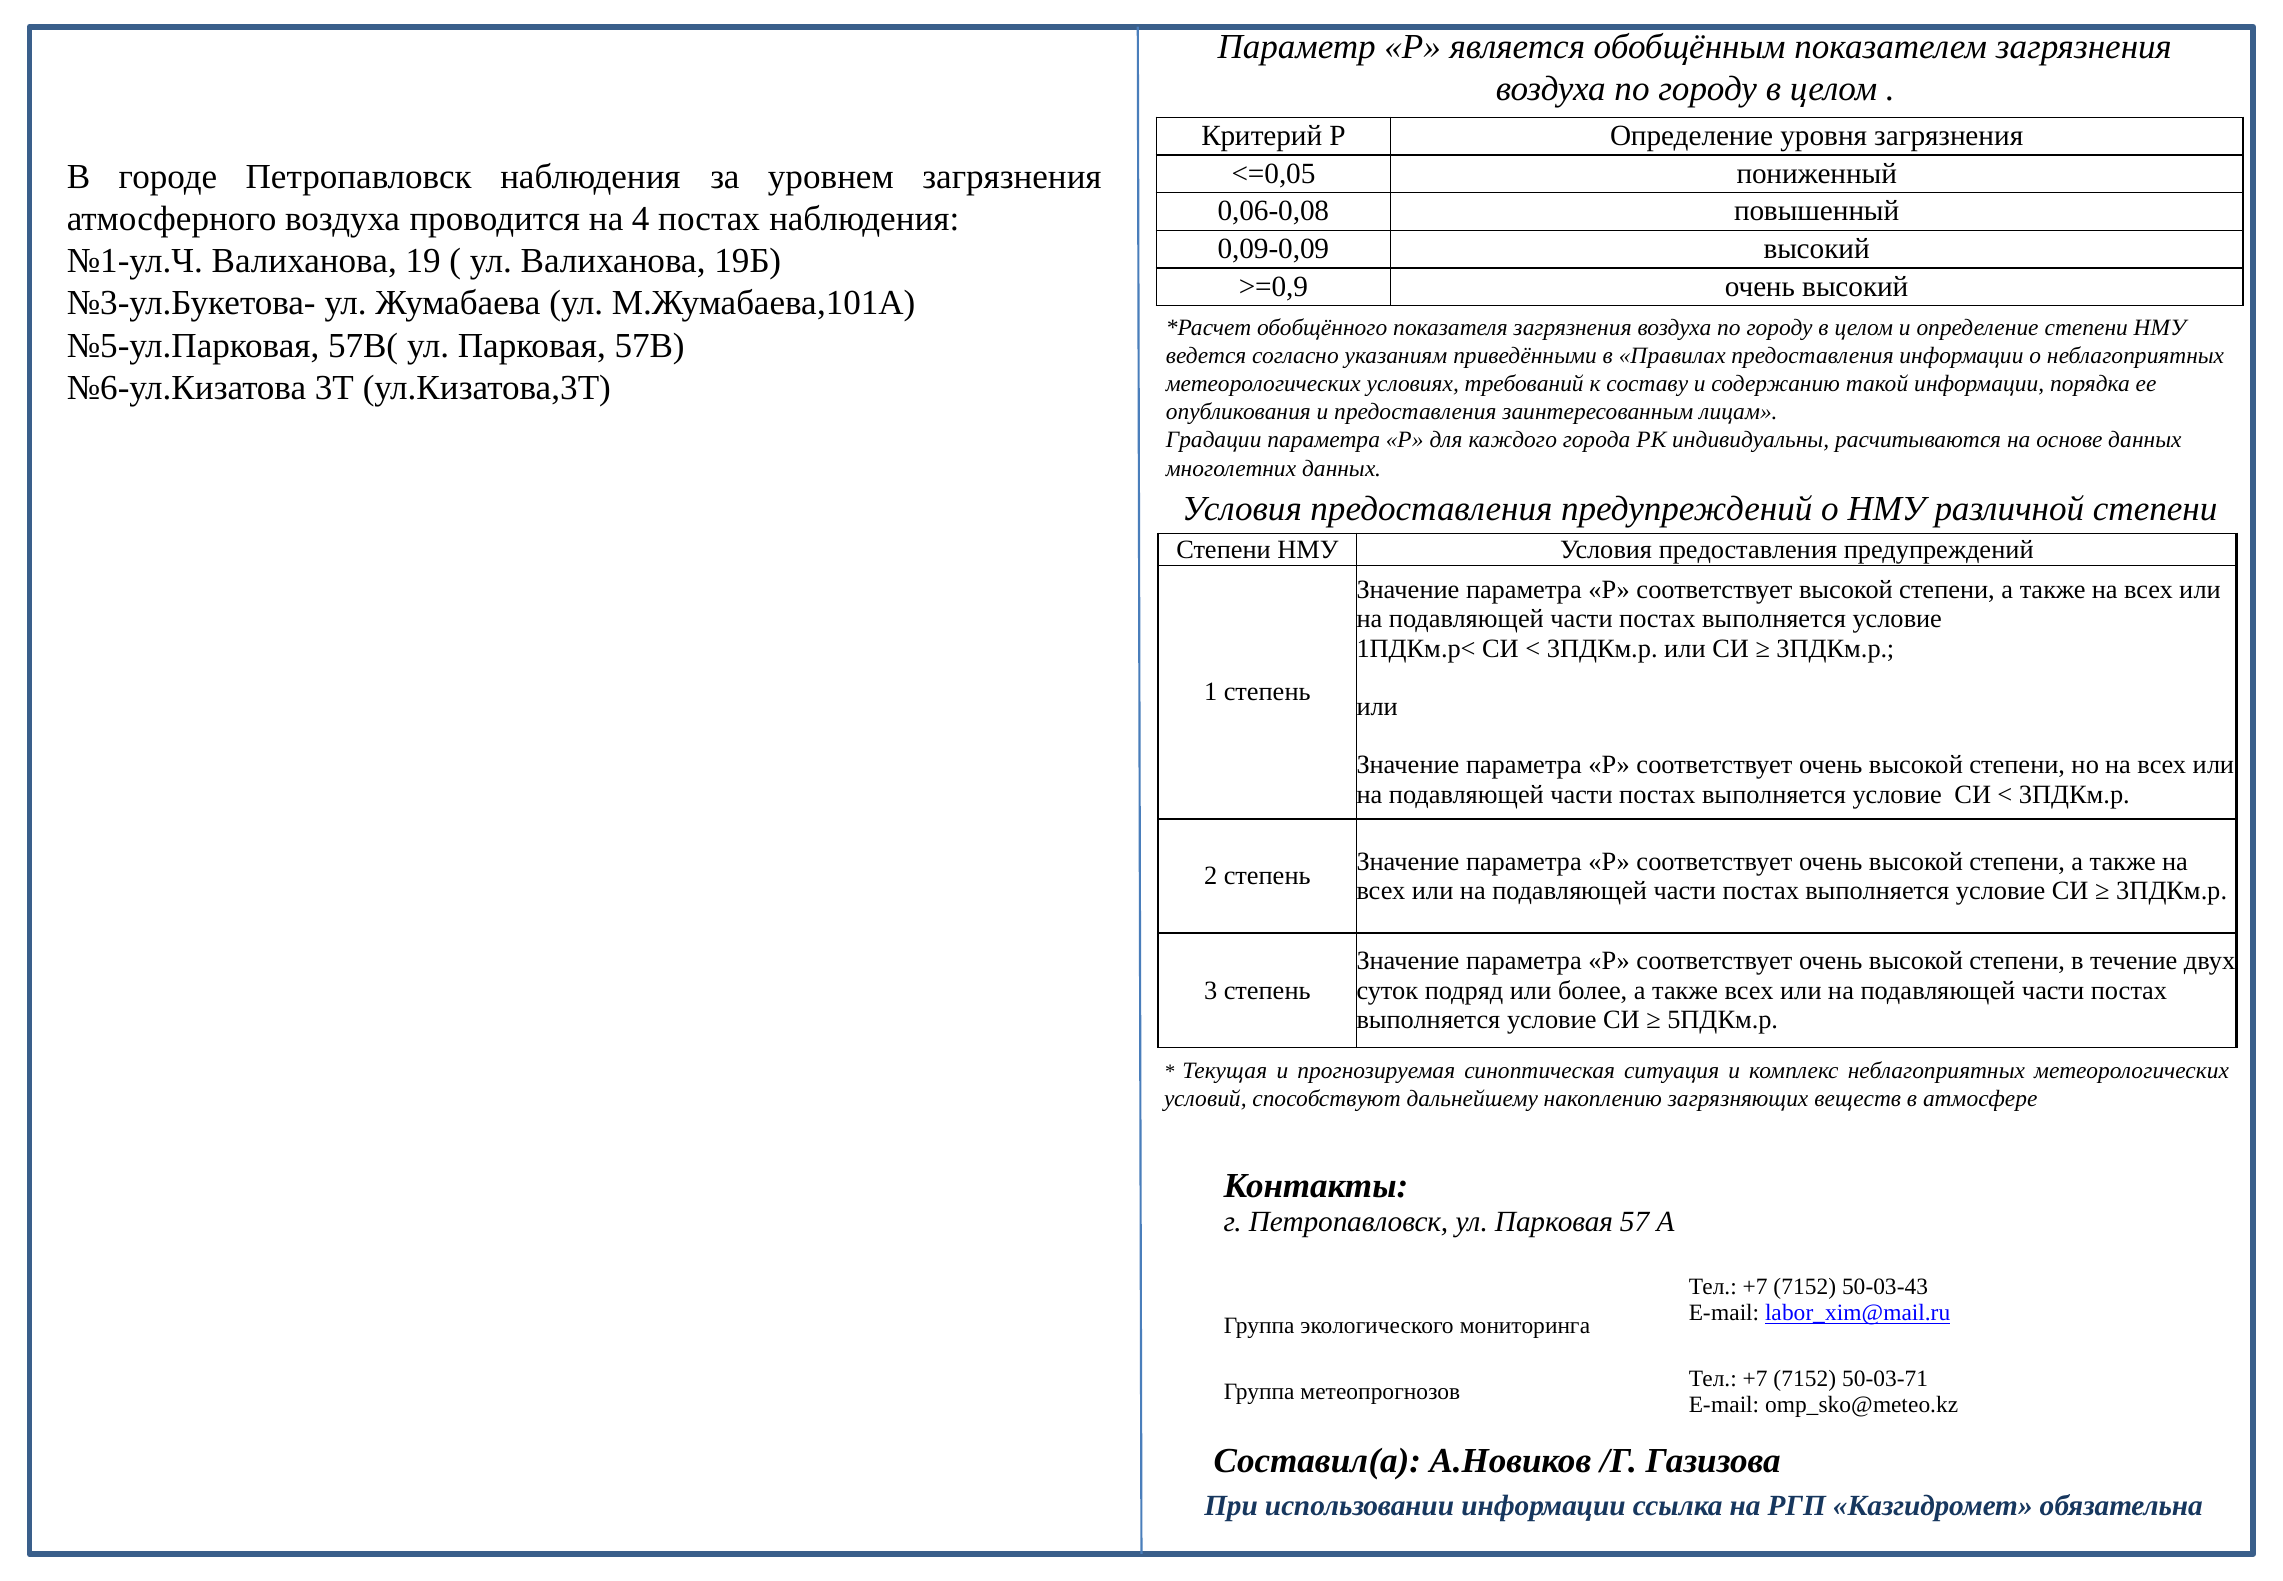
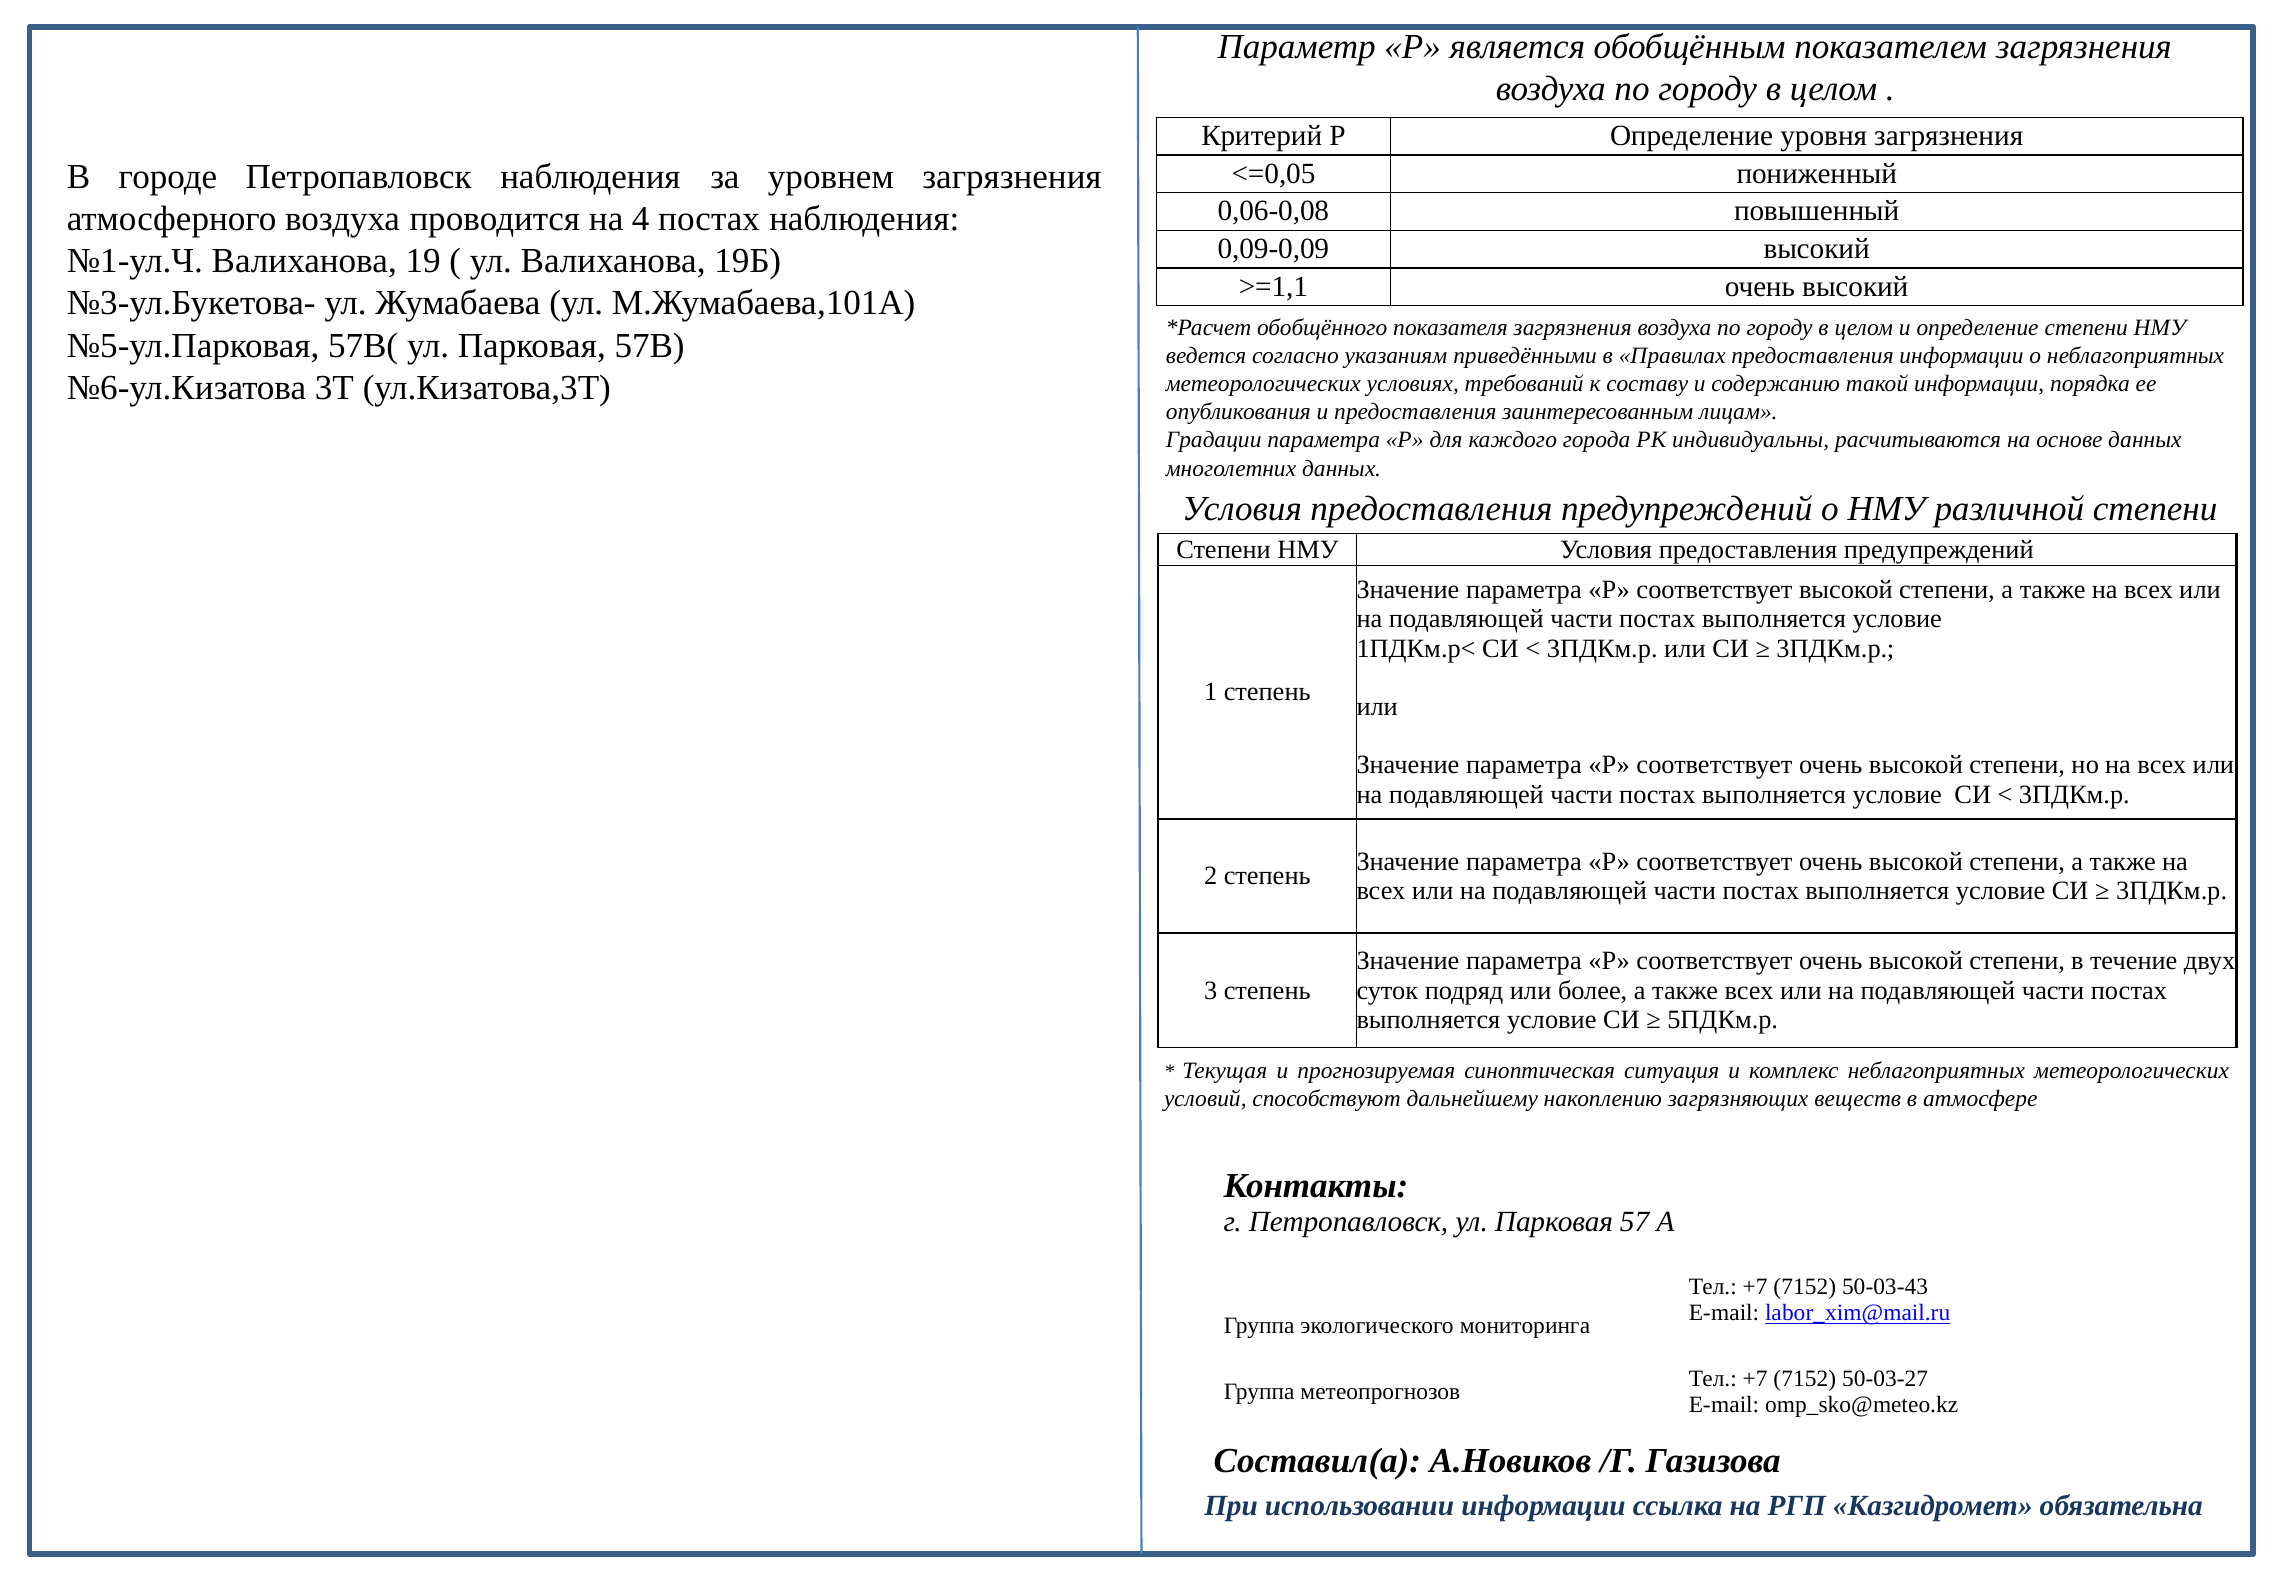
>=0,9: >=0,9 -> >=1,1 (1273, 286)
50-03-71: 50-03-71 -> 50-03-27 (1885, 1378)
